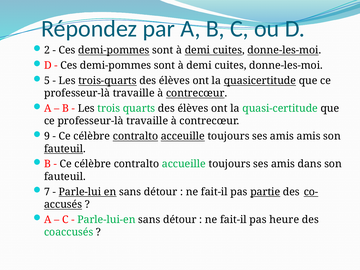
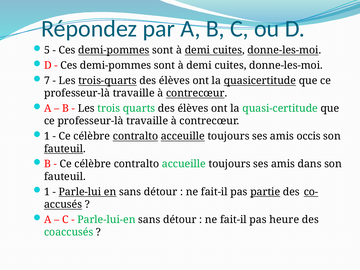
2: 2 -> 5 (47, 50)
5: 5 -> 7 (47, 81)
9: 9 -> 1 (47, 136)
amis amis: amis -> occis (309, 136)
7: 7 -> 1 (47, 192)
